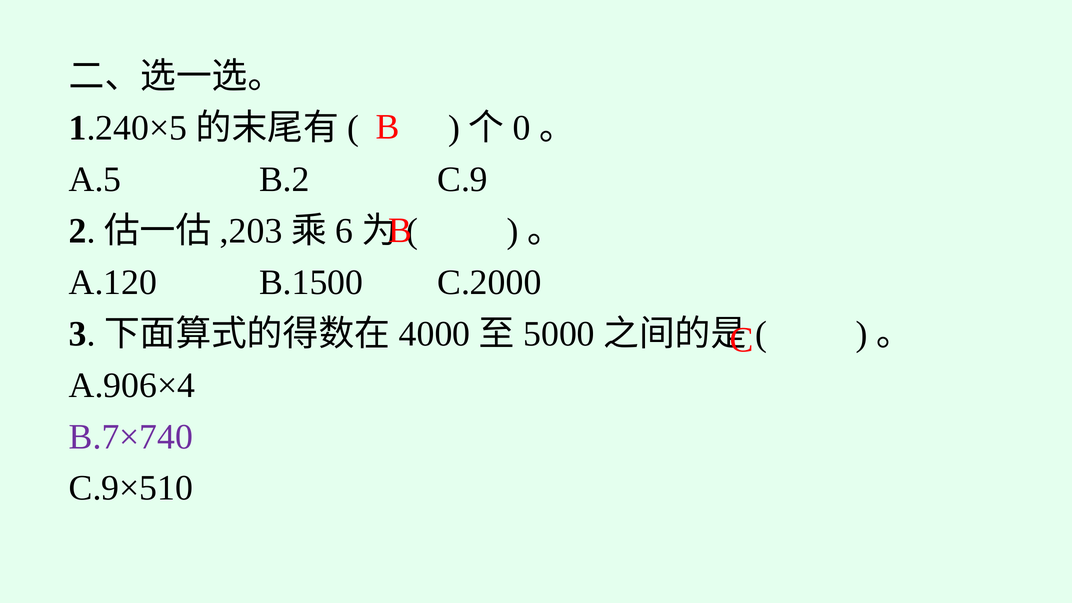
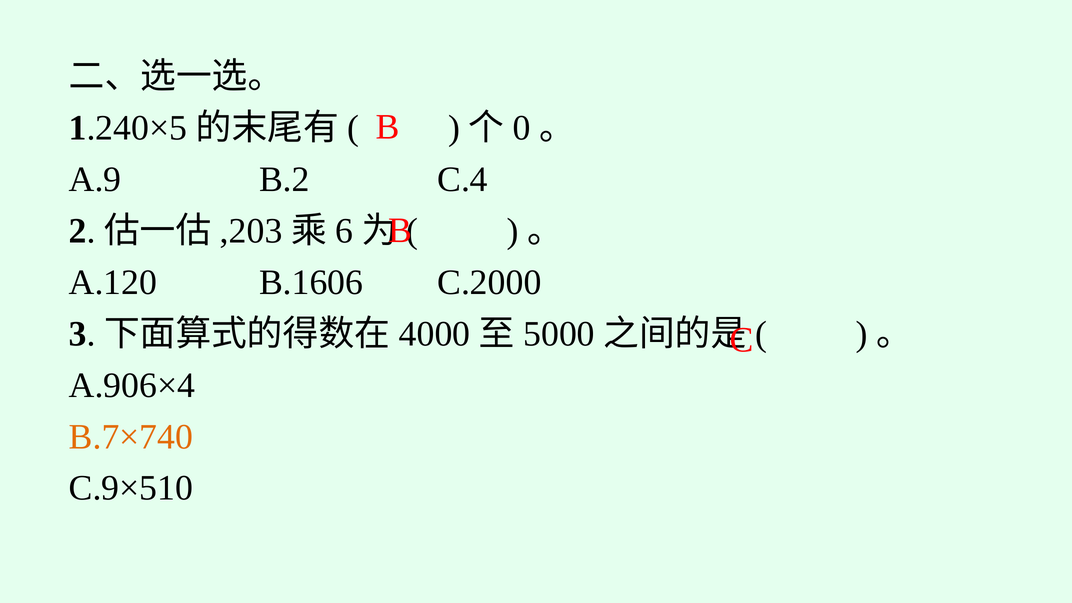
A.5: A.5 -> A.9 (95, 179)
C.9: C.9 -> C.4 (463, 179)
B.1500: B.1500 -> B.1606 (311, 282)
B.7×740 colour: purple -> orange (131, 437)
